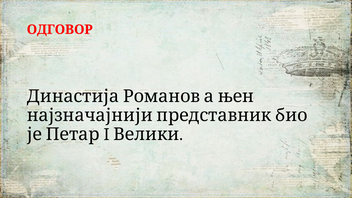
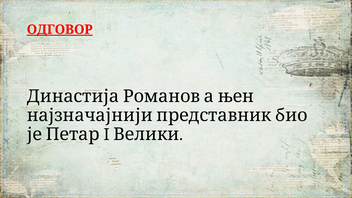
ОДГОВОР underline: none -> present (60, 30)
